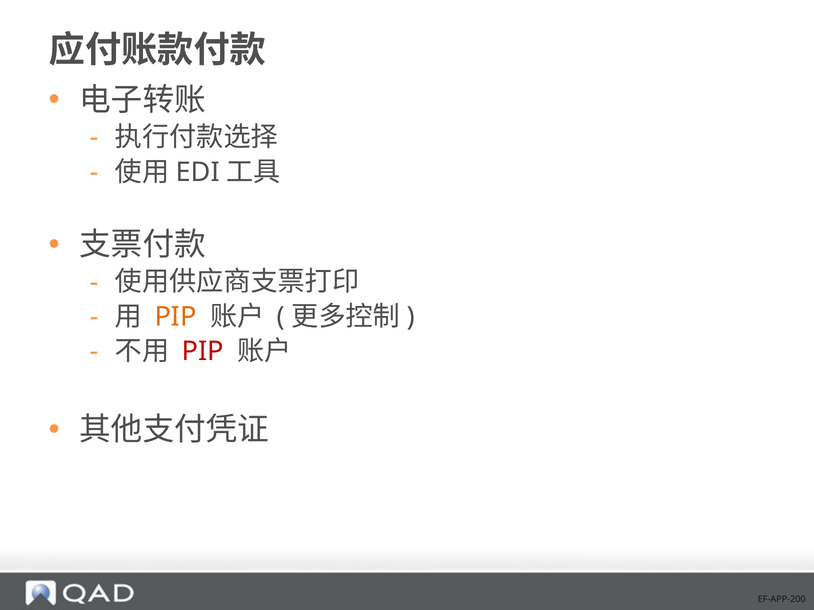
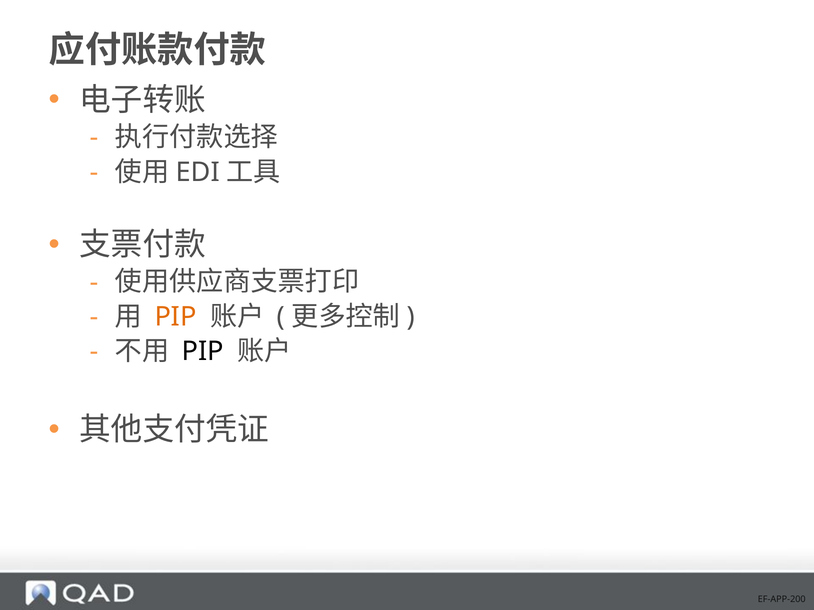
PIP colour: red -> black (203, 352)
